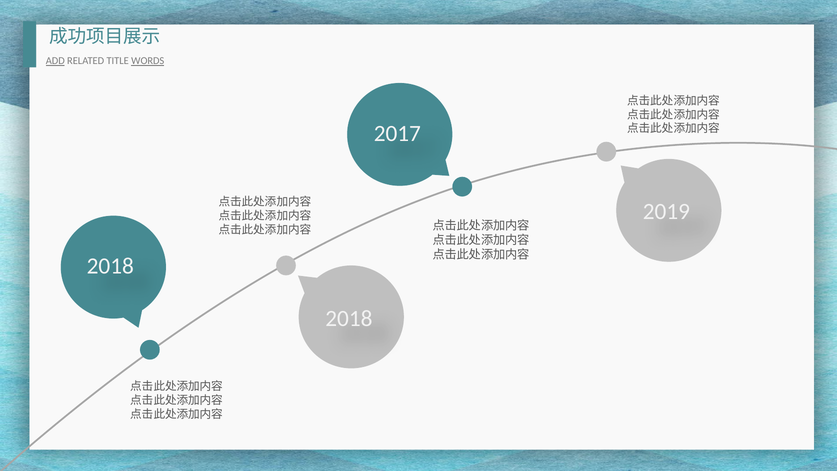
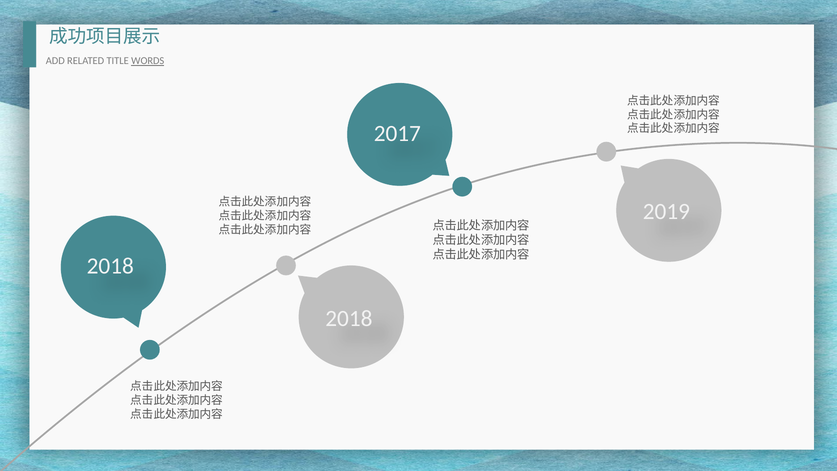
ADD underline: present -> none (55, 61)
